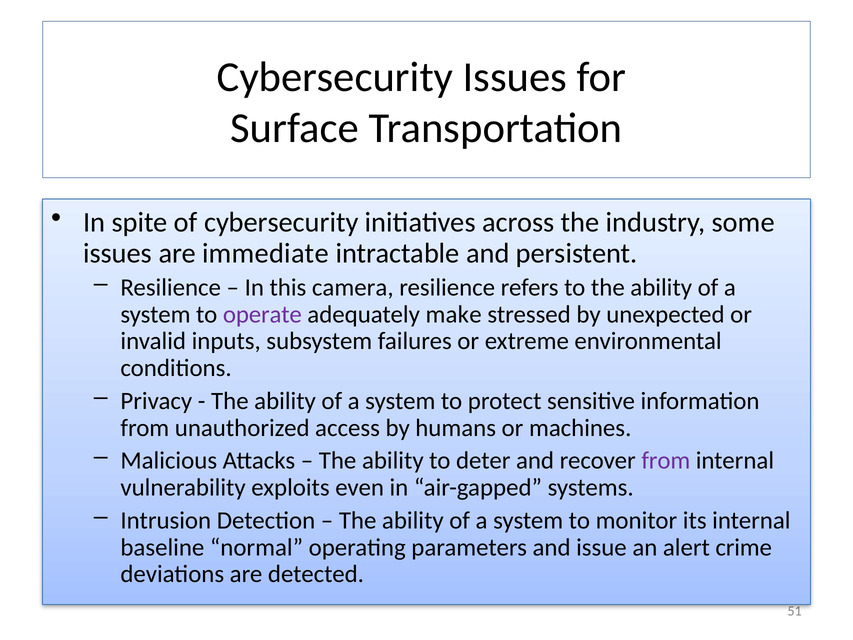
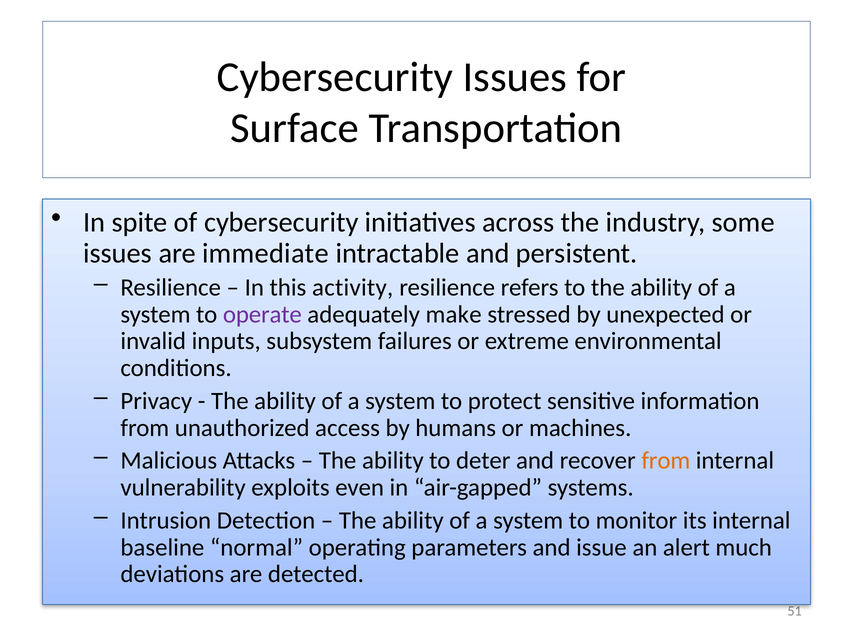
camera: camera -> activity (353, 287)
from colour: purple -> orange (666, 461)
crime: crime -> much (744, 547)
